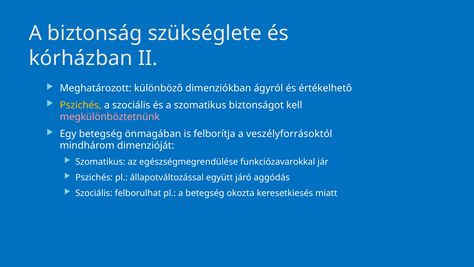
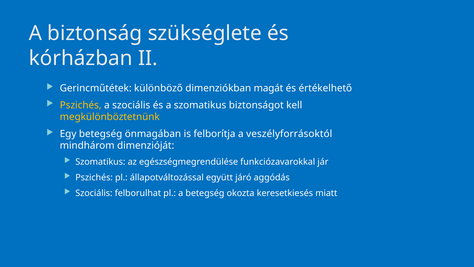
Meghatározott: Meghatározott -> Gerincműtétek (96, 88)
ágyról: ágyról -> magát (269, 88)
megkülönböztetnünk colour: pink -> yellow (110, 117)
